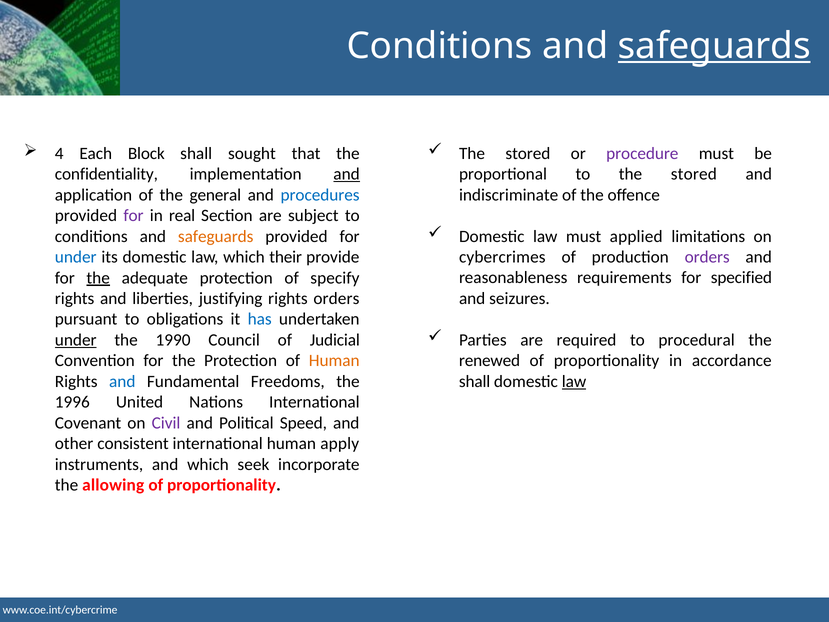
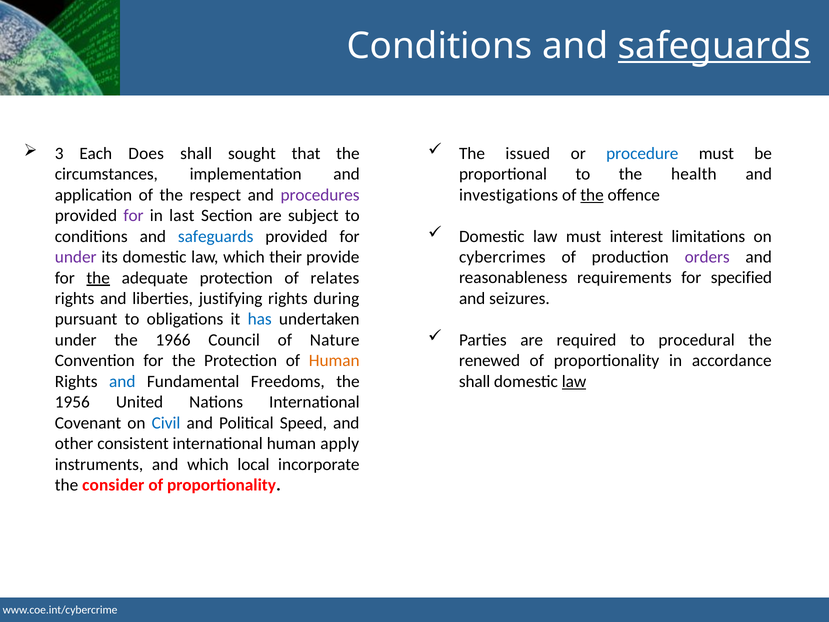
4: 4 -> 3 (59, 153)
Block: Block -> Does (146, 153)
stored: stored -> issued (528, 153)
procedure colour: purple -> blue (642, 153)
to the stored: stored -> health (694, 174)
confidentiality: confidentiality -> circumstances (106, 174)
and underline: present -> none (347, 174)
indiscriminate: indiscriminate -> investigations (509, 195)
the underline: none -> present (592, 195)
general: general -> respect (215, 195)
procedures colour: blue -> purple (320, 195)
real: real -> last (182, 216)
applied: applied -> interest (636, 236)
safeguards colour: orange -> blue (216, 236)
under colour: blue -> purple (76, 257)
specify: specify -> relates (335, 278)
rights orders: orders -> during (336, 298)
under underline: present -> none (76, 340)
1990: 1990 -> 1966 (173, 340)
Judicial: Judicial -> Nature (335, 340)
1996: 1996 -> 1956 (72, 402)
Civil colour: purple -> blue (166, 423)
seek: seek -> local (253, 464)
allowing: allowing -> consider (113, 485)
